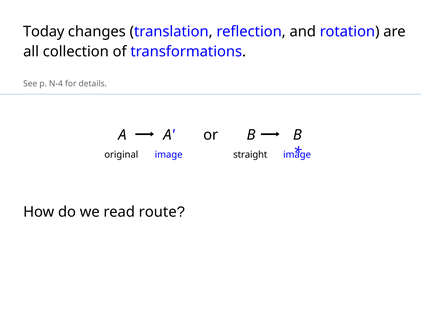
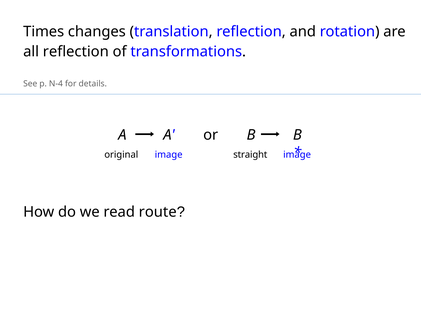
Today: Today -> Times (44, 32)
all collection: collection -> reflection (76, 52)
